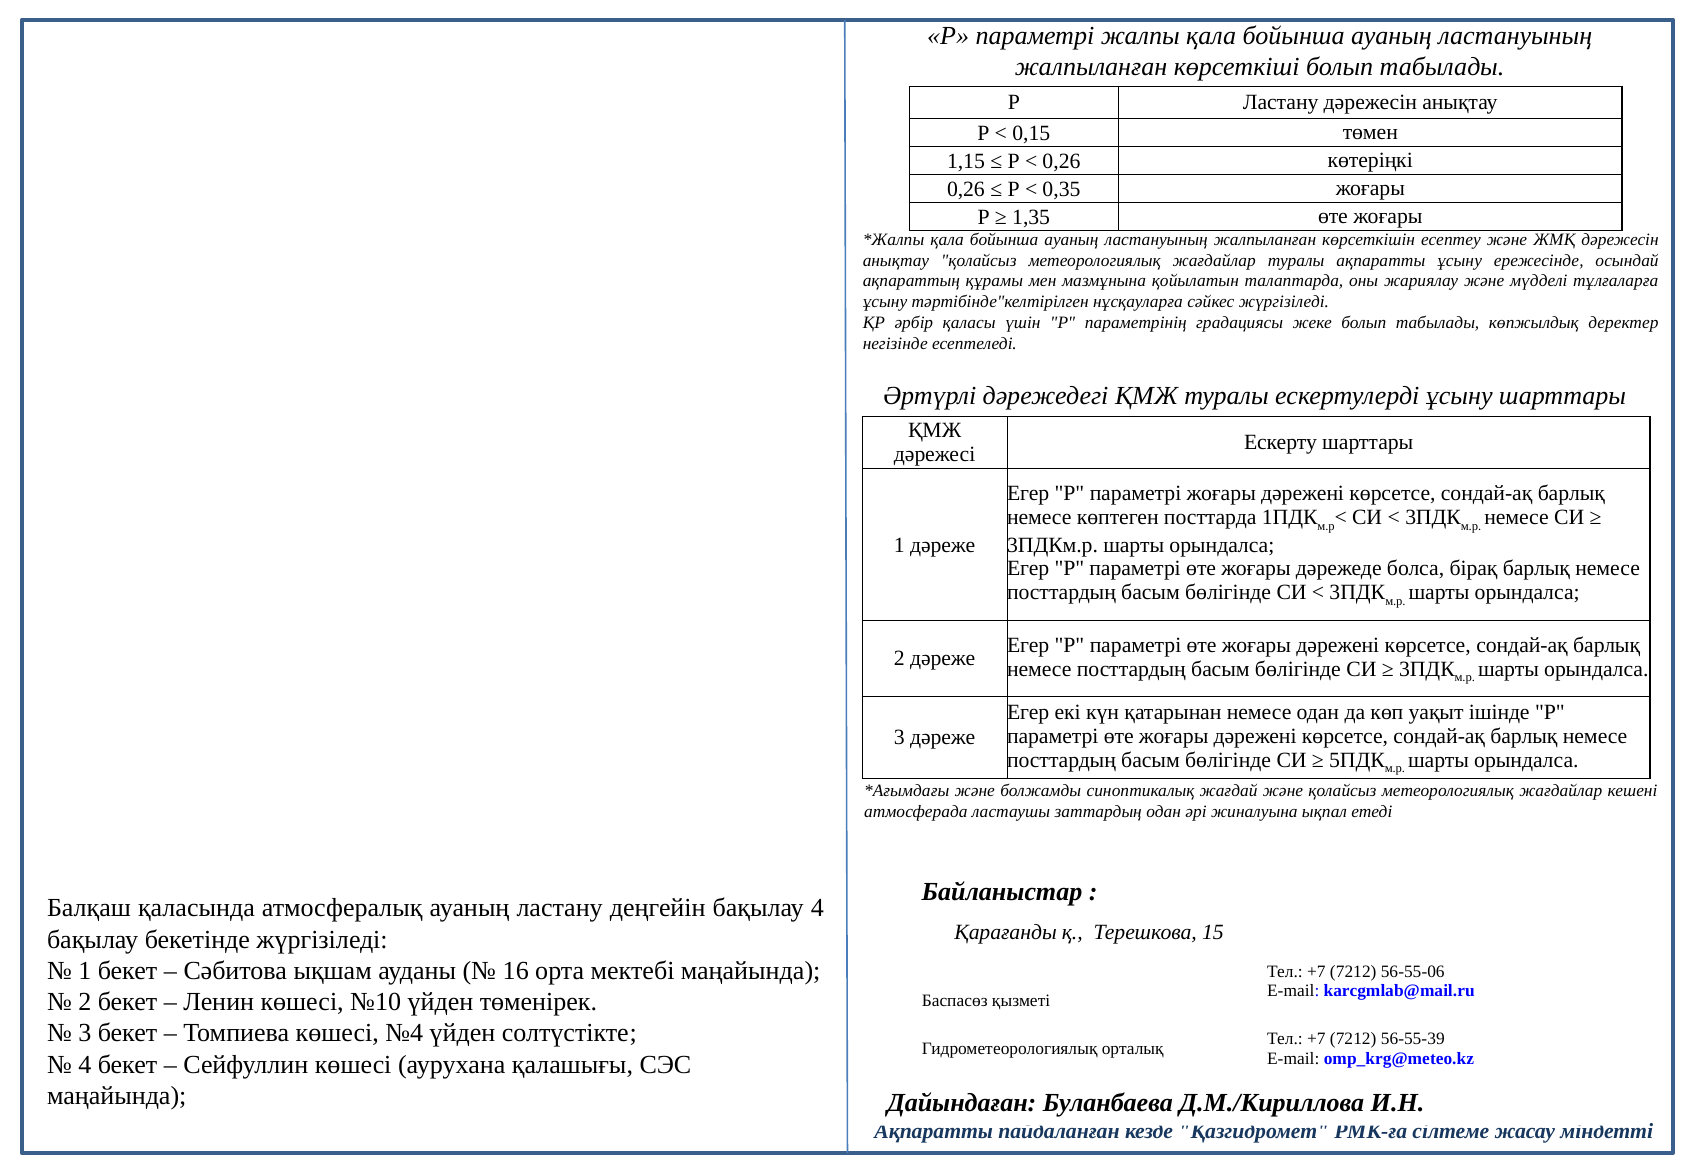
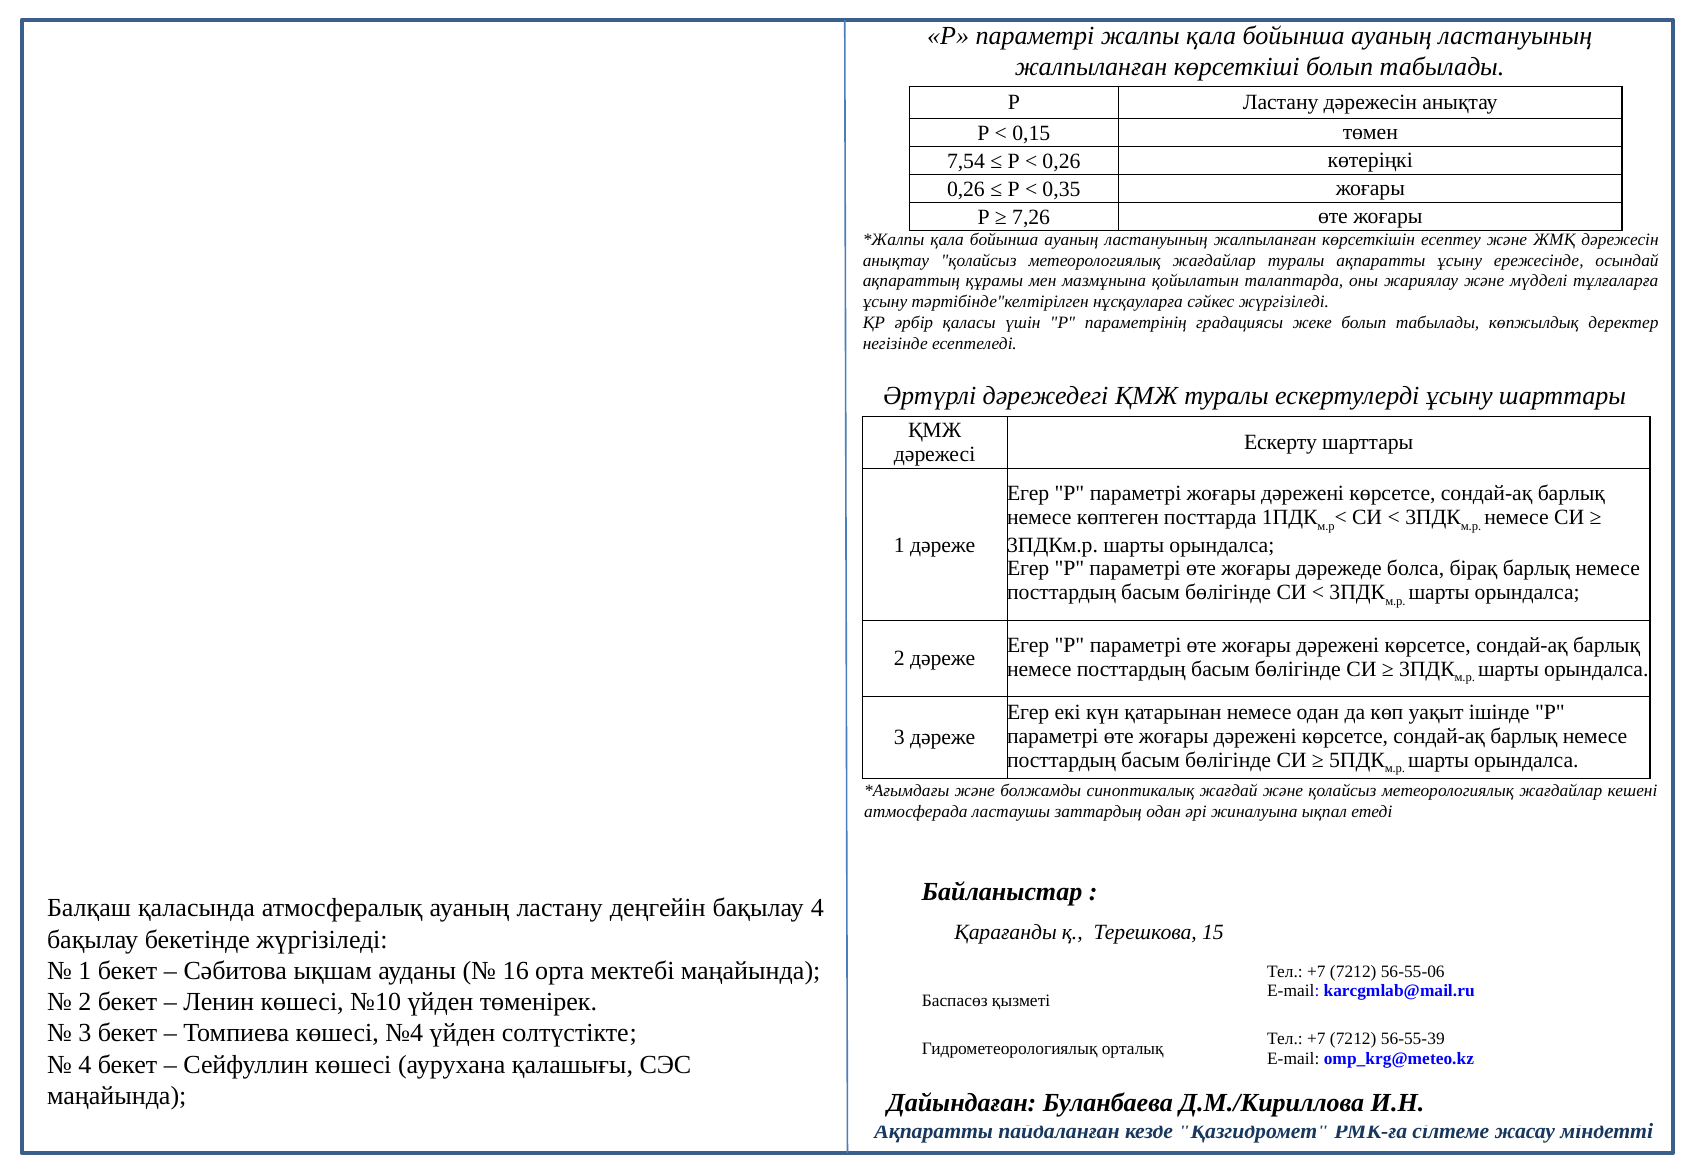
1,15: 1,15 -> 7,54 (966, 162)
1,35: 1,35 -> 7,26 (1031, 218)
